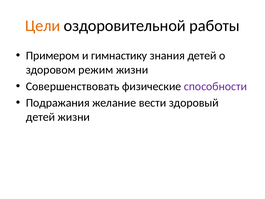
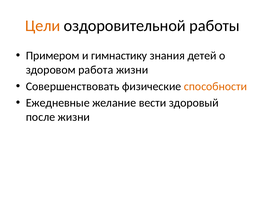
режим: режим -> работа (96, 70)
способности colour: purple -> orange (215, 86)
Подражания: Подражания -> Ежедневные (58, 103)
детей: детей -> после (40, 117)
